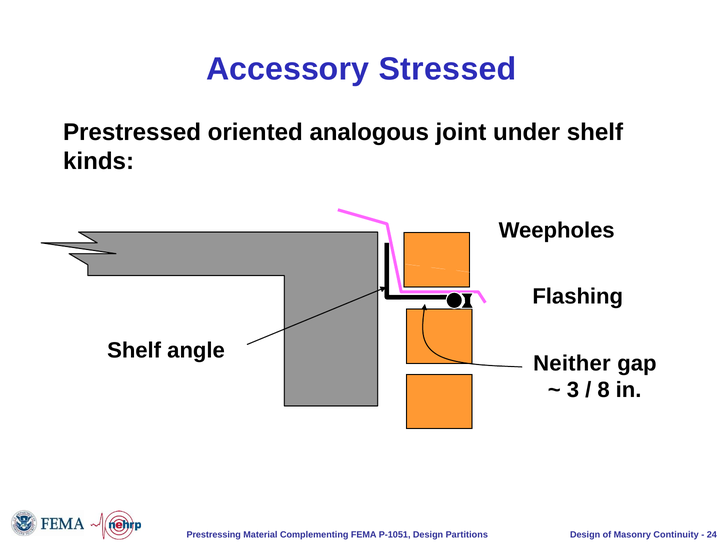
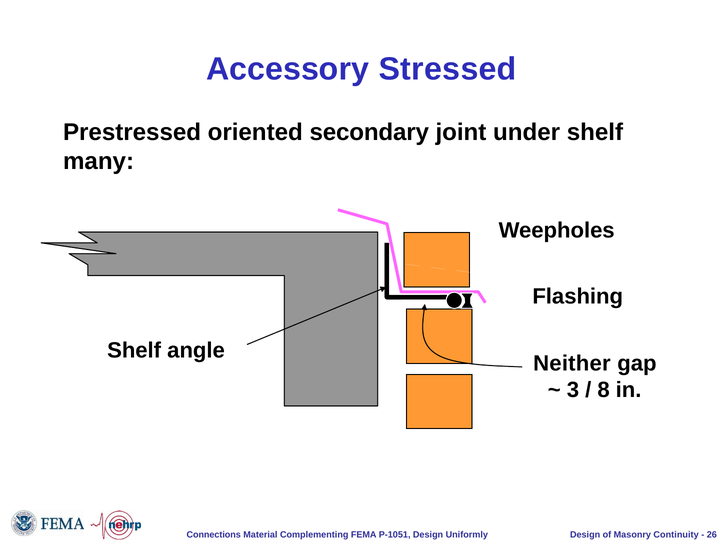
analogous: analogous -> secondary (369, 132)
kinds: kinds -> many (99, 161)
Prestressing: Prestressing -> Connections (214, 535)
Partitions: Partitions -> Uniformly (467, 535)
24: 24 -> 26 (712, 535)
